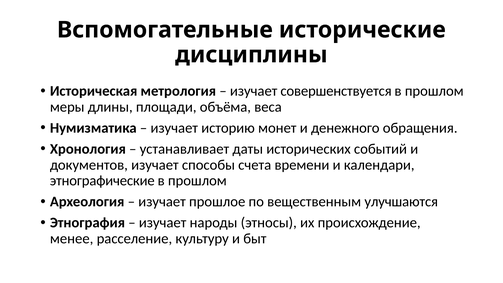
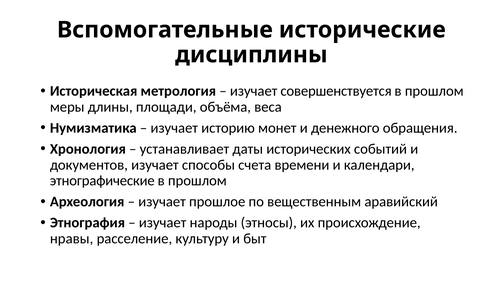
улучшаются: улучшаются -> аравийский (401, 202)
менее: менее -> нравы (72, 239)
